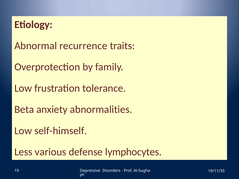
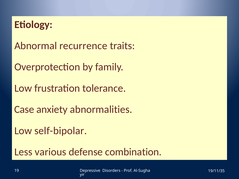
Beta: Beta -> Case (24, 110)
self-himself: self-himself -> self-bipolar (61, 131)
lymphocytes: lymphocytes -> combination (133, 152)
